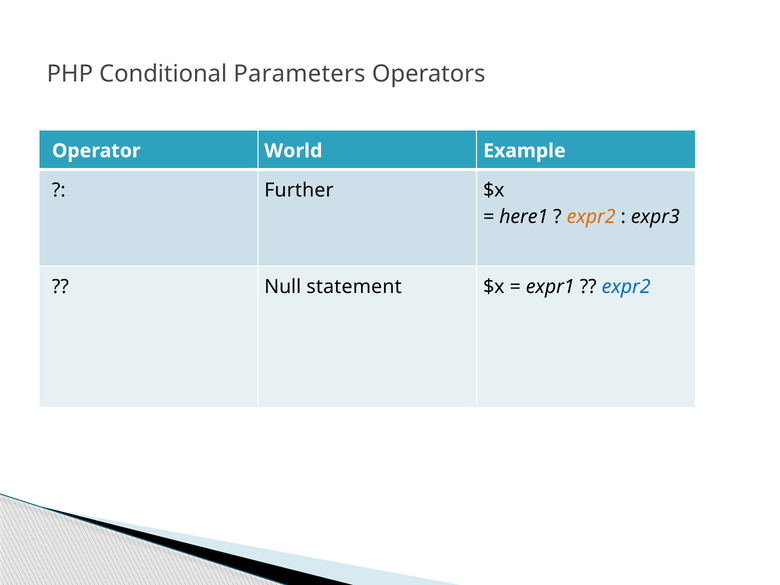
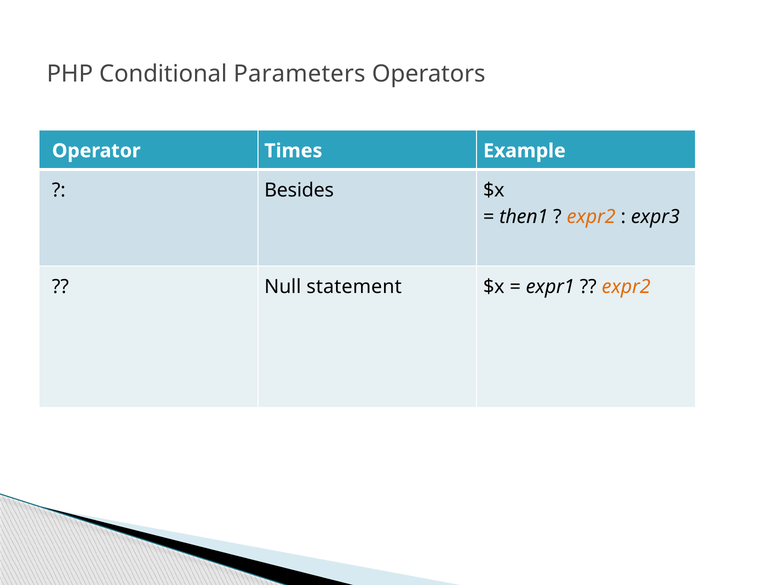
World: World -> Times (293, 151)
Further: Further -> Besides (299, 190)
here1: here1 -> then1 (524, 217)
expr2 colour: blue -> orange (626, 287)
